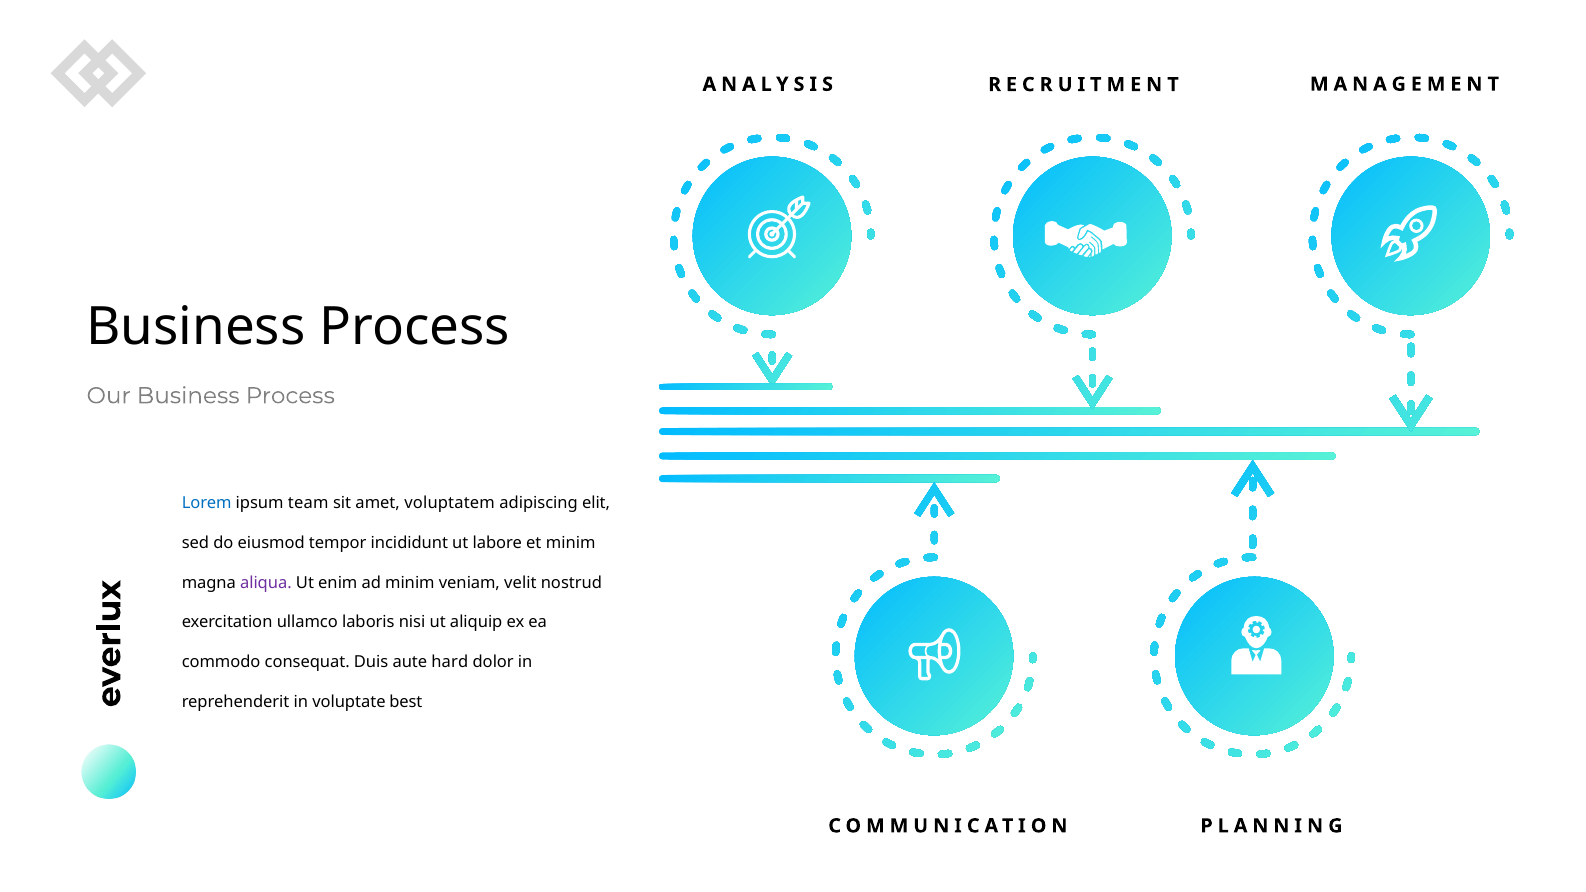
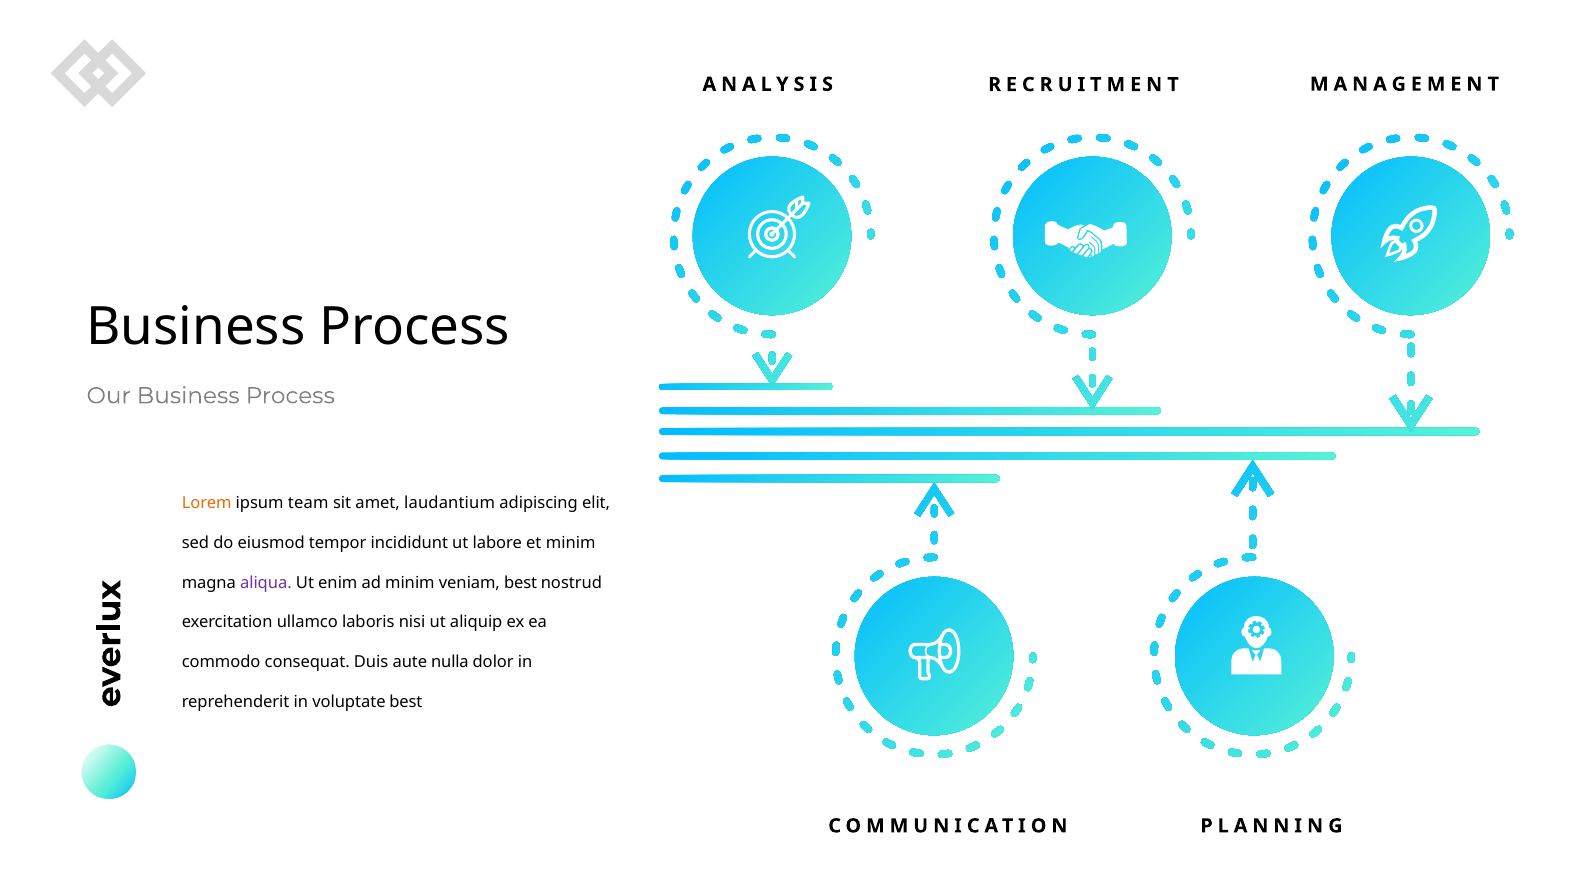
Lorem colour: blue -> orange (207, 503)
voluptatem: voluptatem -> laudantium (450, 503)
veniam velit: velit -> best (521, 583)
hard: hard -> nulla (450, 662)
